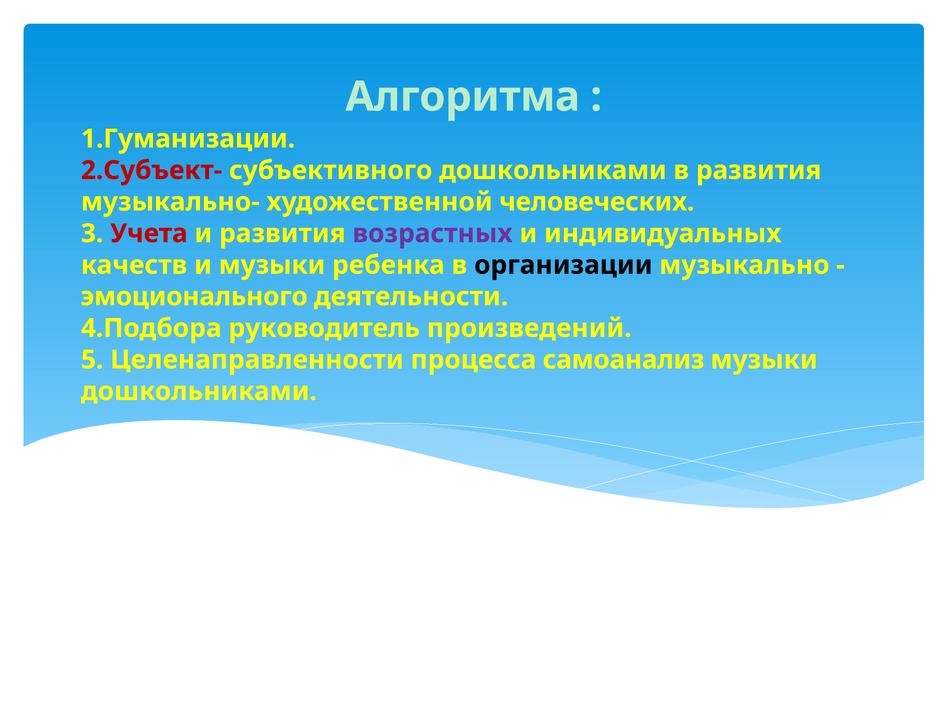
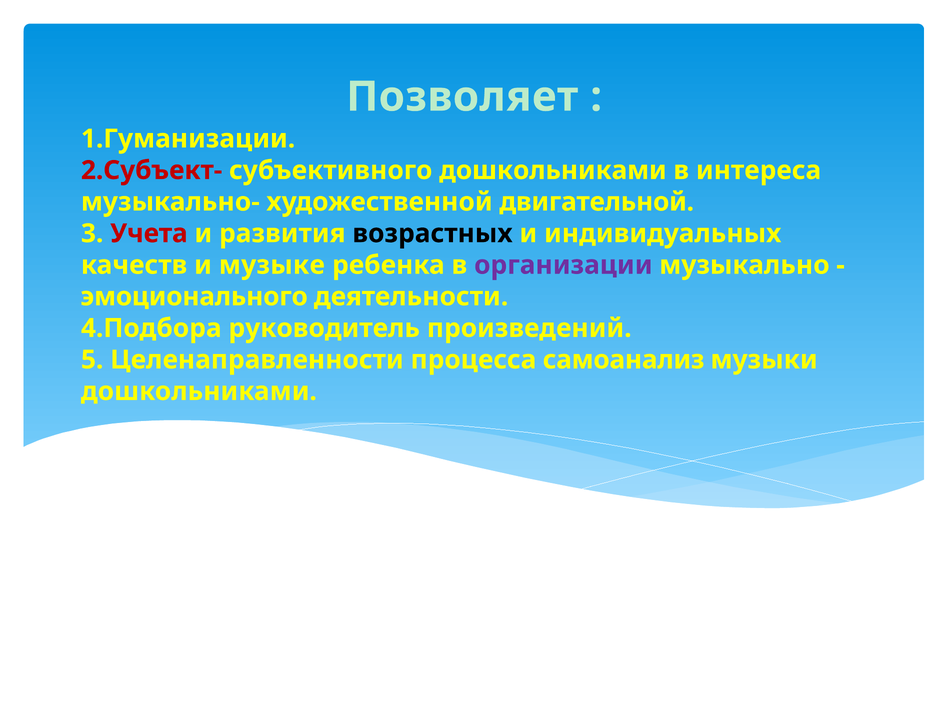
Алгоритма: Алгоритма -> Позволяет (462, 97)
в развития: развития -> интереса (759, 170)
человеческих: человеческих -> двигательной (597, 202)
возрастных colour: purple -> black (432, 234)
и музыки: музыки -> музыке (272, 265)
организации colour: black -> purple (563, 265)
